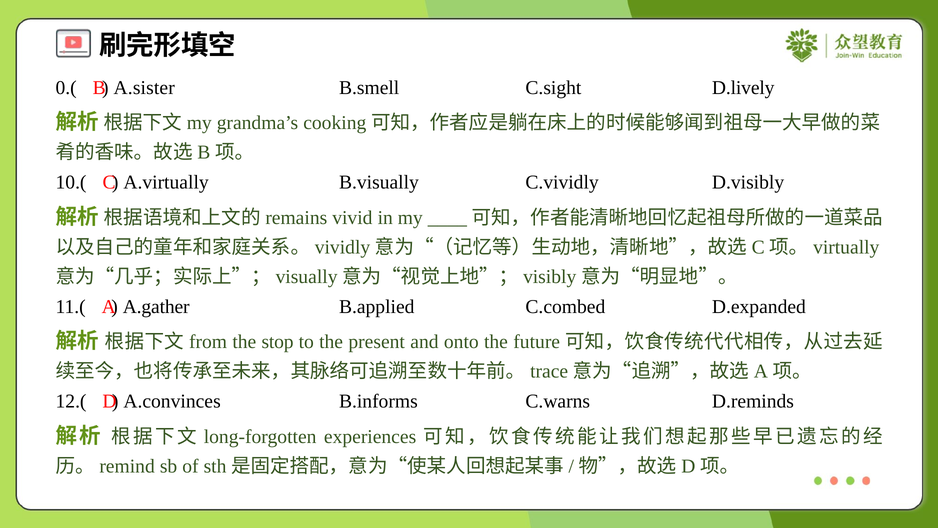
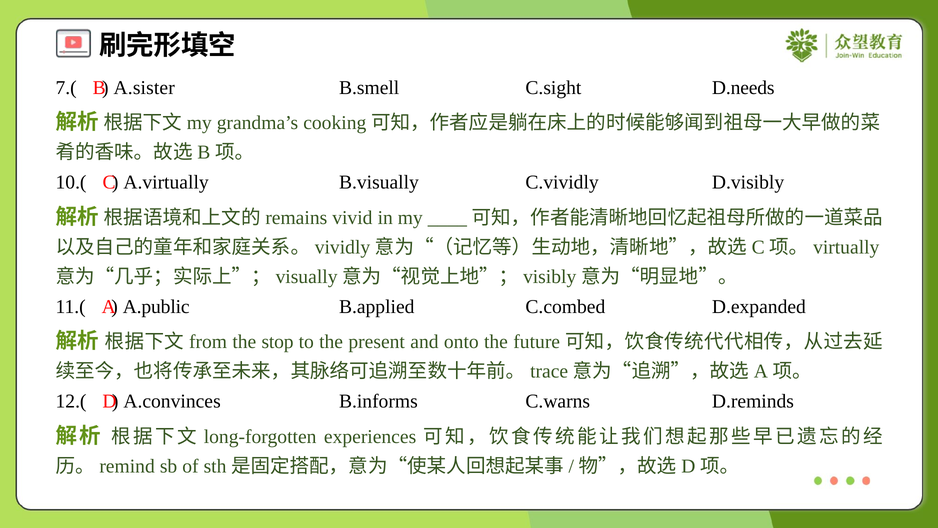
0.(: 0.( -> 7.( (66, 88)
D.lively: D.lively -> D.needs (743, 88)
A.gather: A.gather -> A.public (156, 306)
